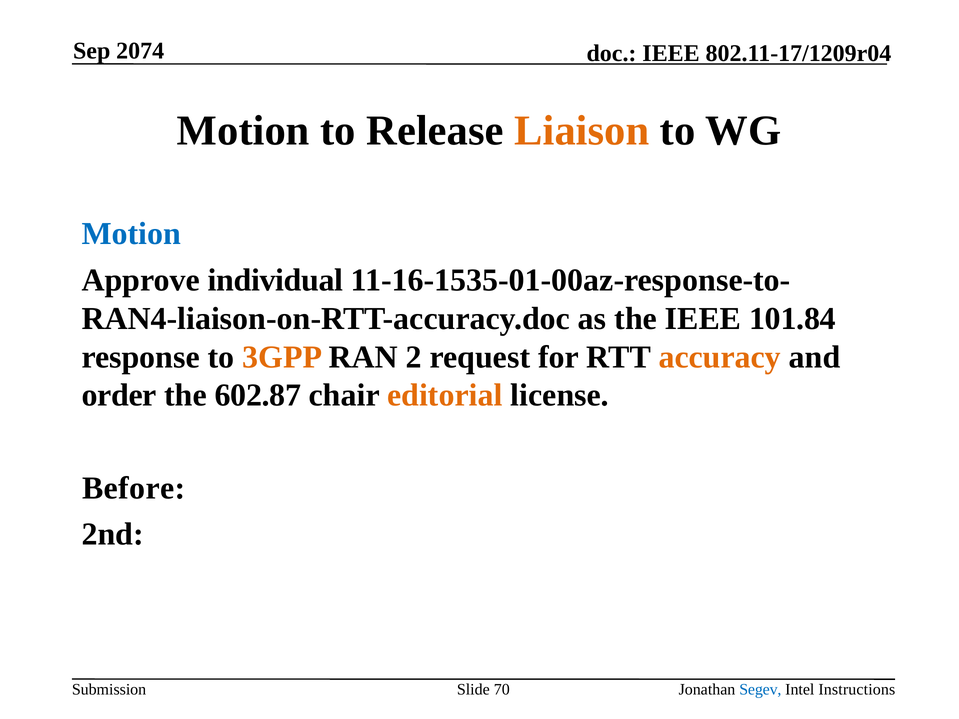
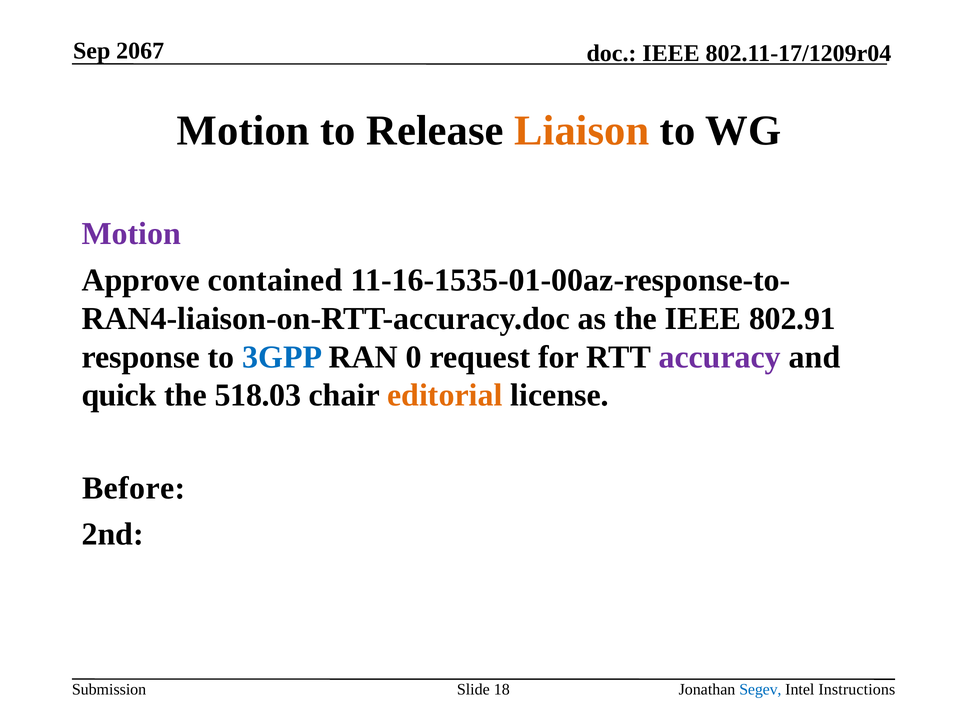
2074: 2074 -> 2067 (140, 51)
Motion colour: blue -> purple (131, 234)
individual: individual -> contained (275, 280)
101.84: 101.84 -> 802.91 (793, 319)
3GPP colour: orange -> blue (282, 357)
2: 2 -> 0 (414, 357)
accuracy colour: orange -> purple (720, 357)
order: order -> quick (119, 395)
602.87: 602.87 -> 518.03 (258, 395)
70: 70 -> 18 (502, 690)
